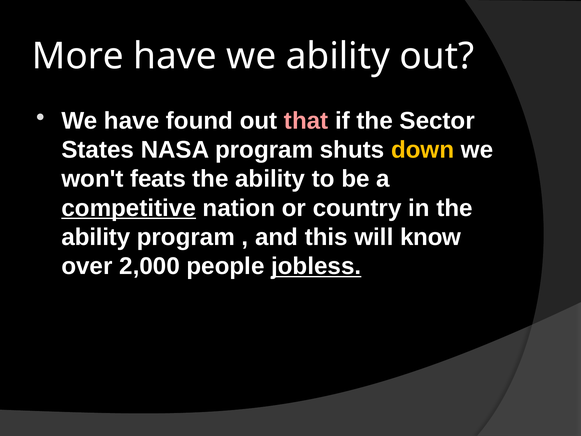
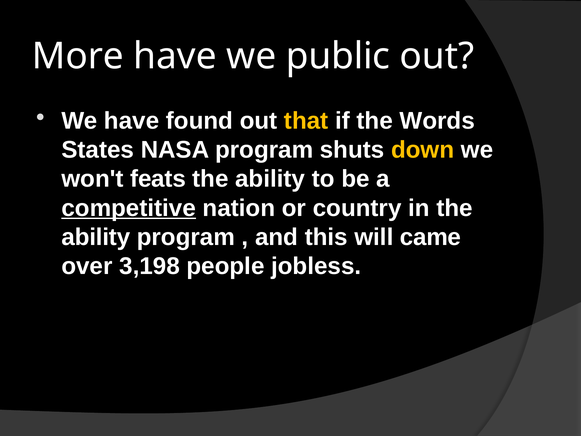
we ability: ability -> public (338, 56)
that colour: pink -> yellow (306, 121)
Sector: Sector -> Words (437, 121)
know: know -> came (431, 237)
2,000: 2,000 -> 3,198 (150, 266)
jobless underline: present -> none (316, 266)
